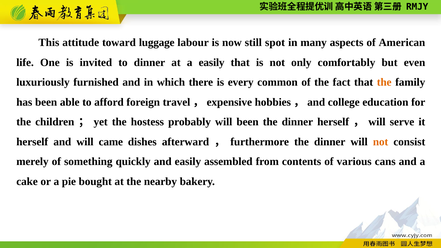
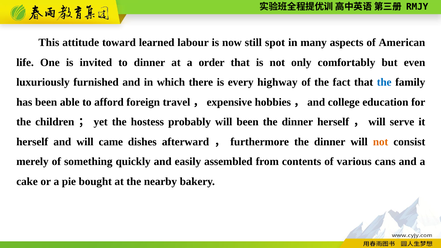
luggage: luggage -> learned (157, 43)
a easily: easily -> order (212, 63)
common: common -> highway (277, 82)
the colour: orange -> blue (384, 82)
